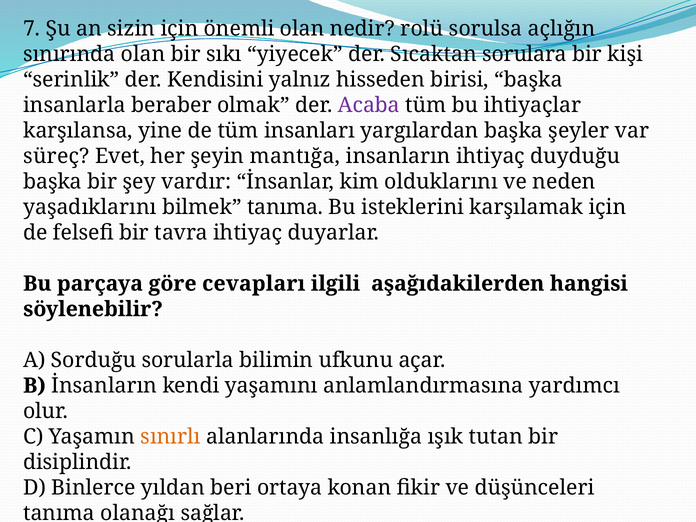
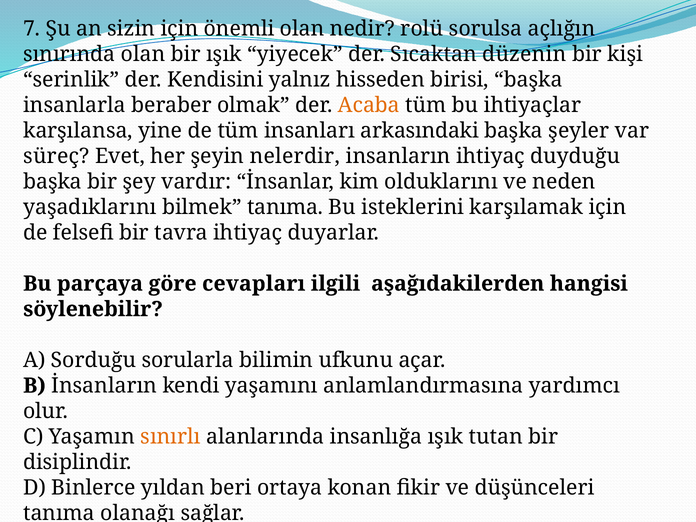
bir sıkı: sıkı -> ışık (224, 54)
sorulara: sorulara -> düzenin (524, 54)
Acaba colour: purple -> orange (369, 105)
yargılardan: yargılardan -> arkasındaki (420, 131)
mantığa: mantığa -> nelerdir (295, 156)
